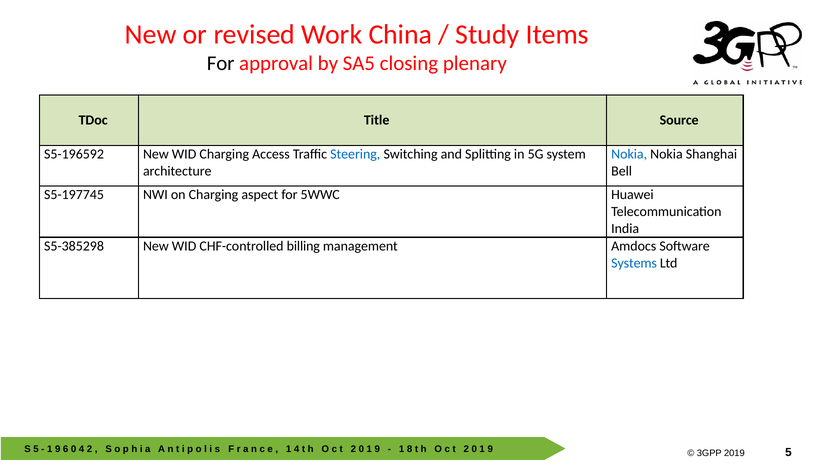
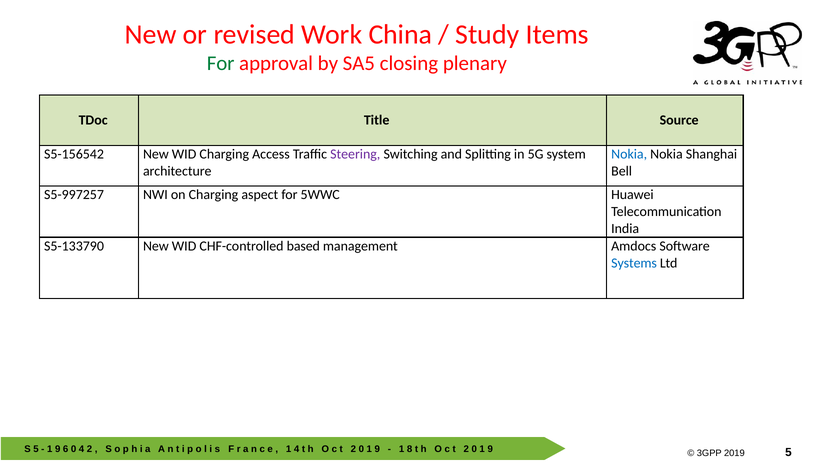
For colour: black -> green (221, 63)
S5-196592: S5-196592 -> S5-156542 (74, 154)
Steering colour: blue -> purple (355, 154)
S5-197745: S5-197745 -> S5-997257 (74, 195)
S5-385298: S5-385298 -> S5-133790 (74, 246)
billing: billing -> based (303, 246)
